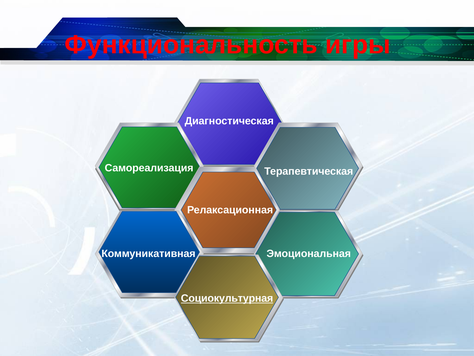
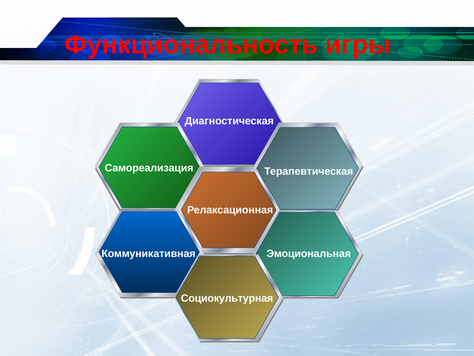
Социокультурная underline: present -> none (227, 298)
